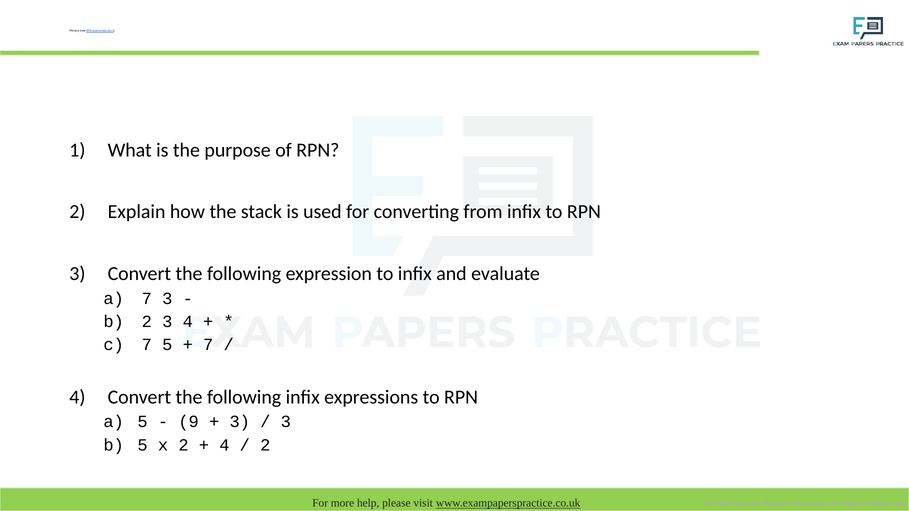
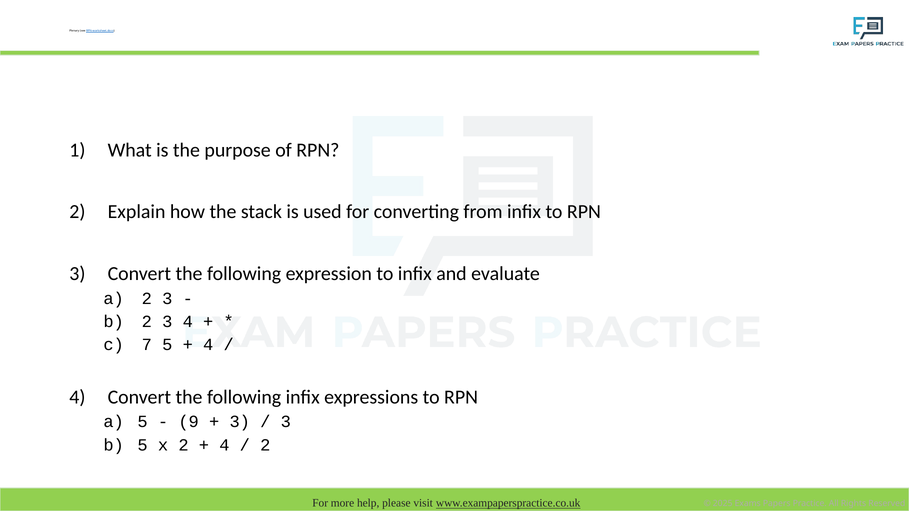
7: 7 -> 2 (147, 299)
7: 7 -> 4 (208, 345)
